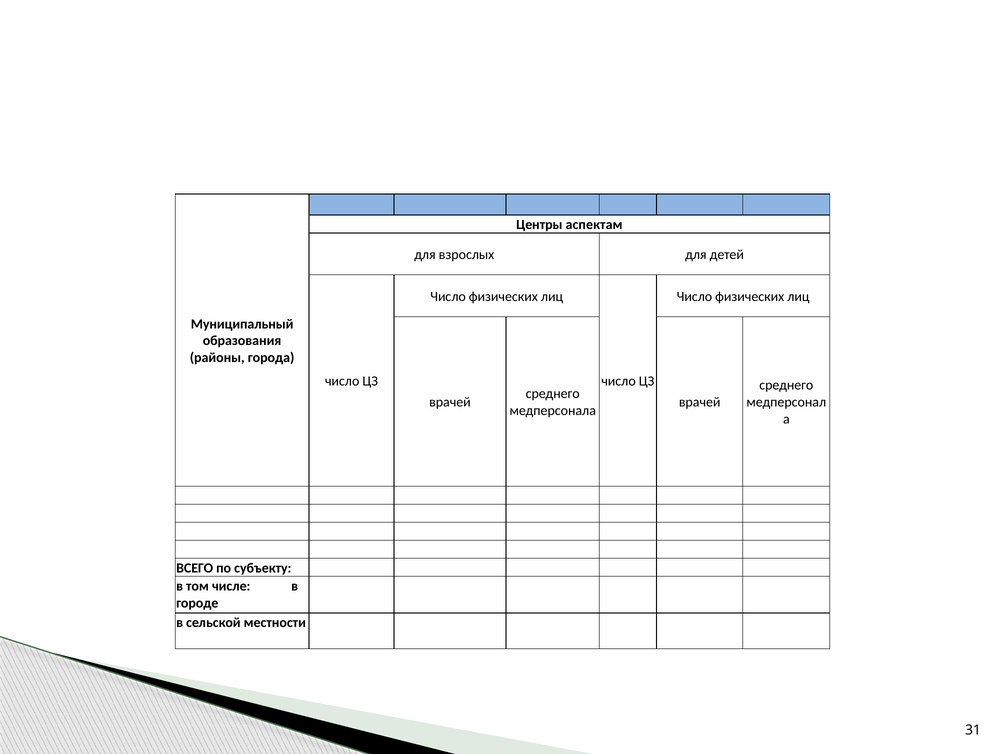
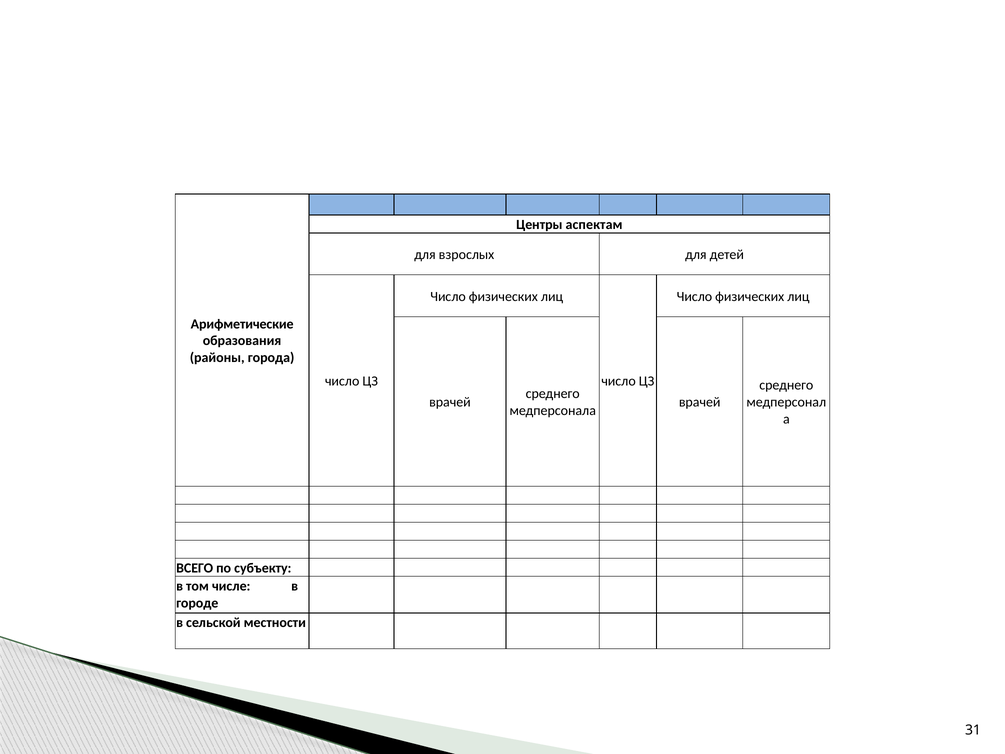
Муниципальный: Муниципальный -> Арифметические (242, 324)
